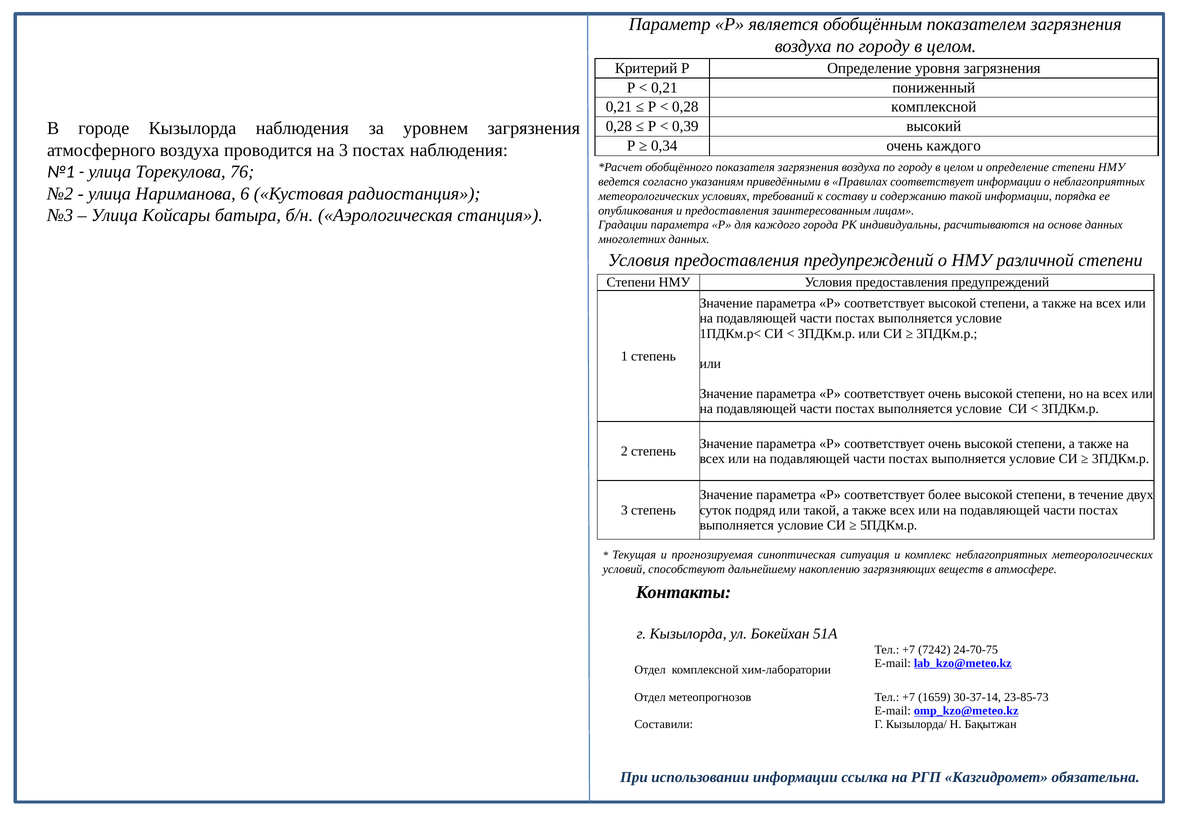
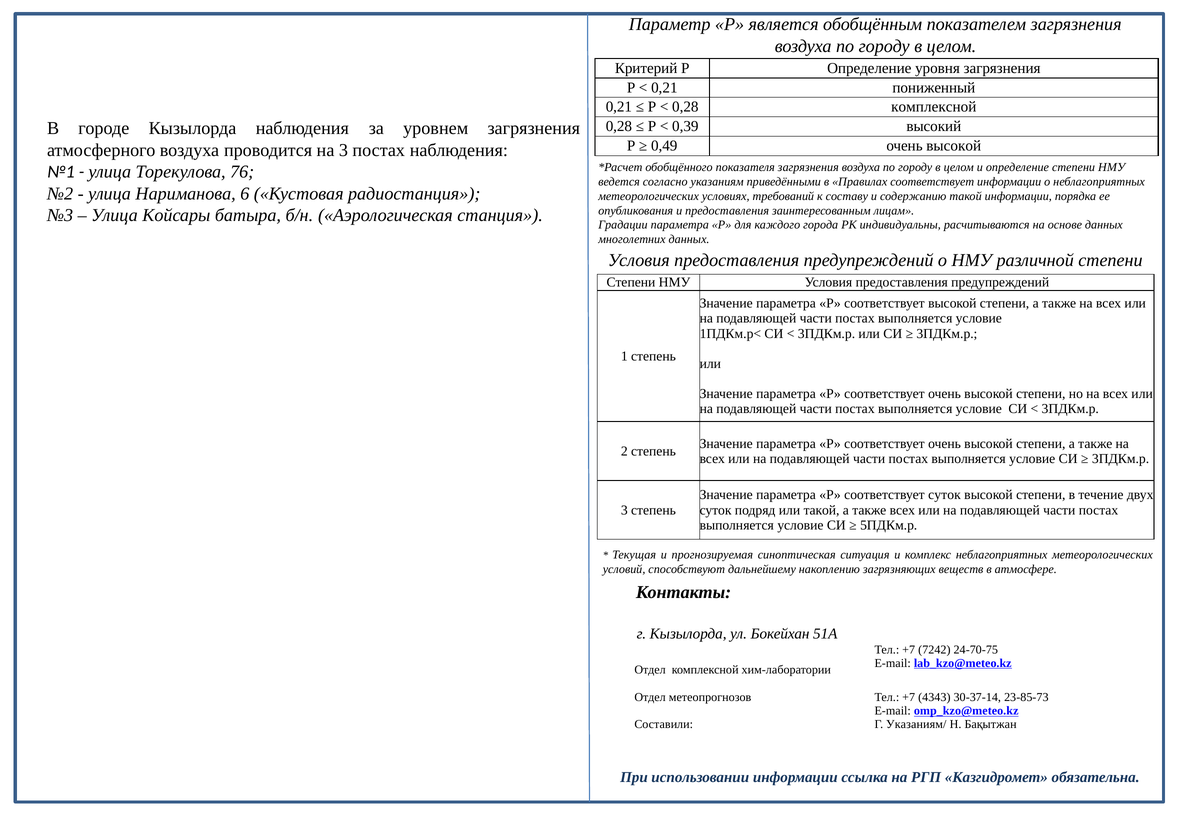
0,34: 0,34 -> 0,49 (664, 146)
каждого: каждого -> высокой (954, 146)
соответствует более: более -> суток (944, 495)
1659: 1659 -> 4343 (934, 697)
Кызылорда/: Кызылорда/ -> Указаниям/ (916, 724)
